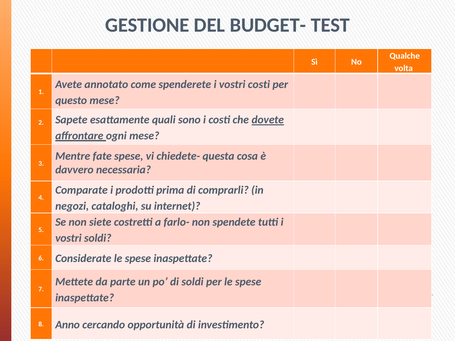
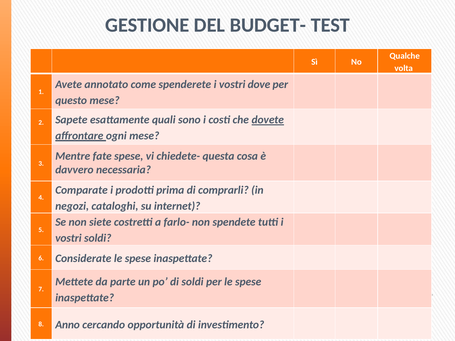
vostri costi: costi -> dove (259, 84)
